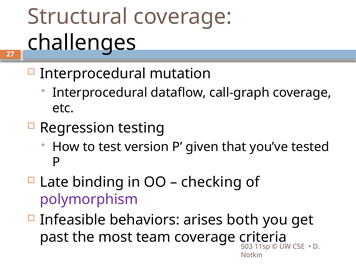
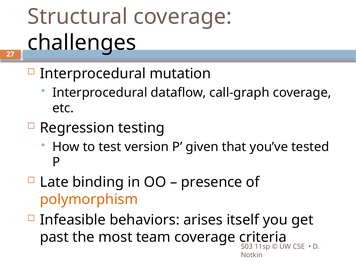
checking: checking -> presence (212, 182)
polymorphism colour: purple -> orange (89, 199)
both: both -> itself (243, 220)
